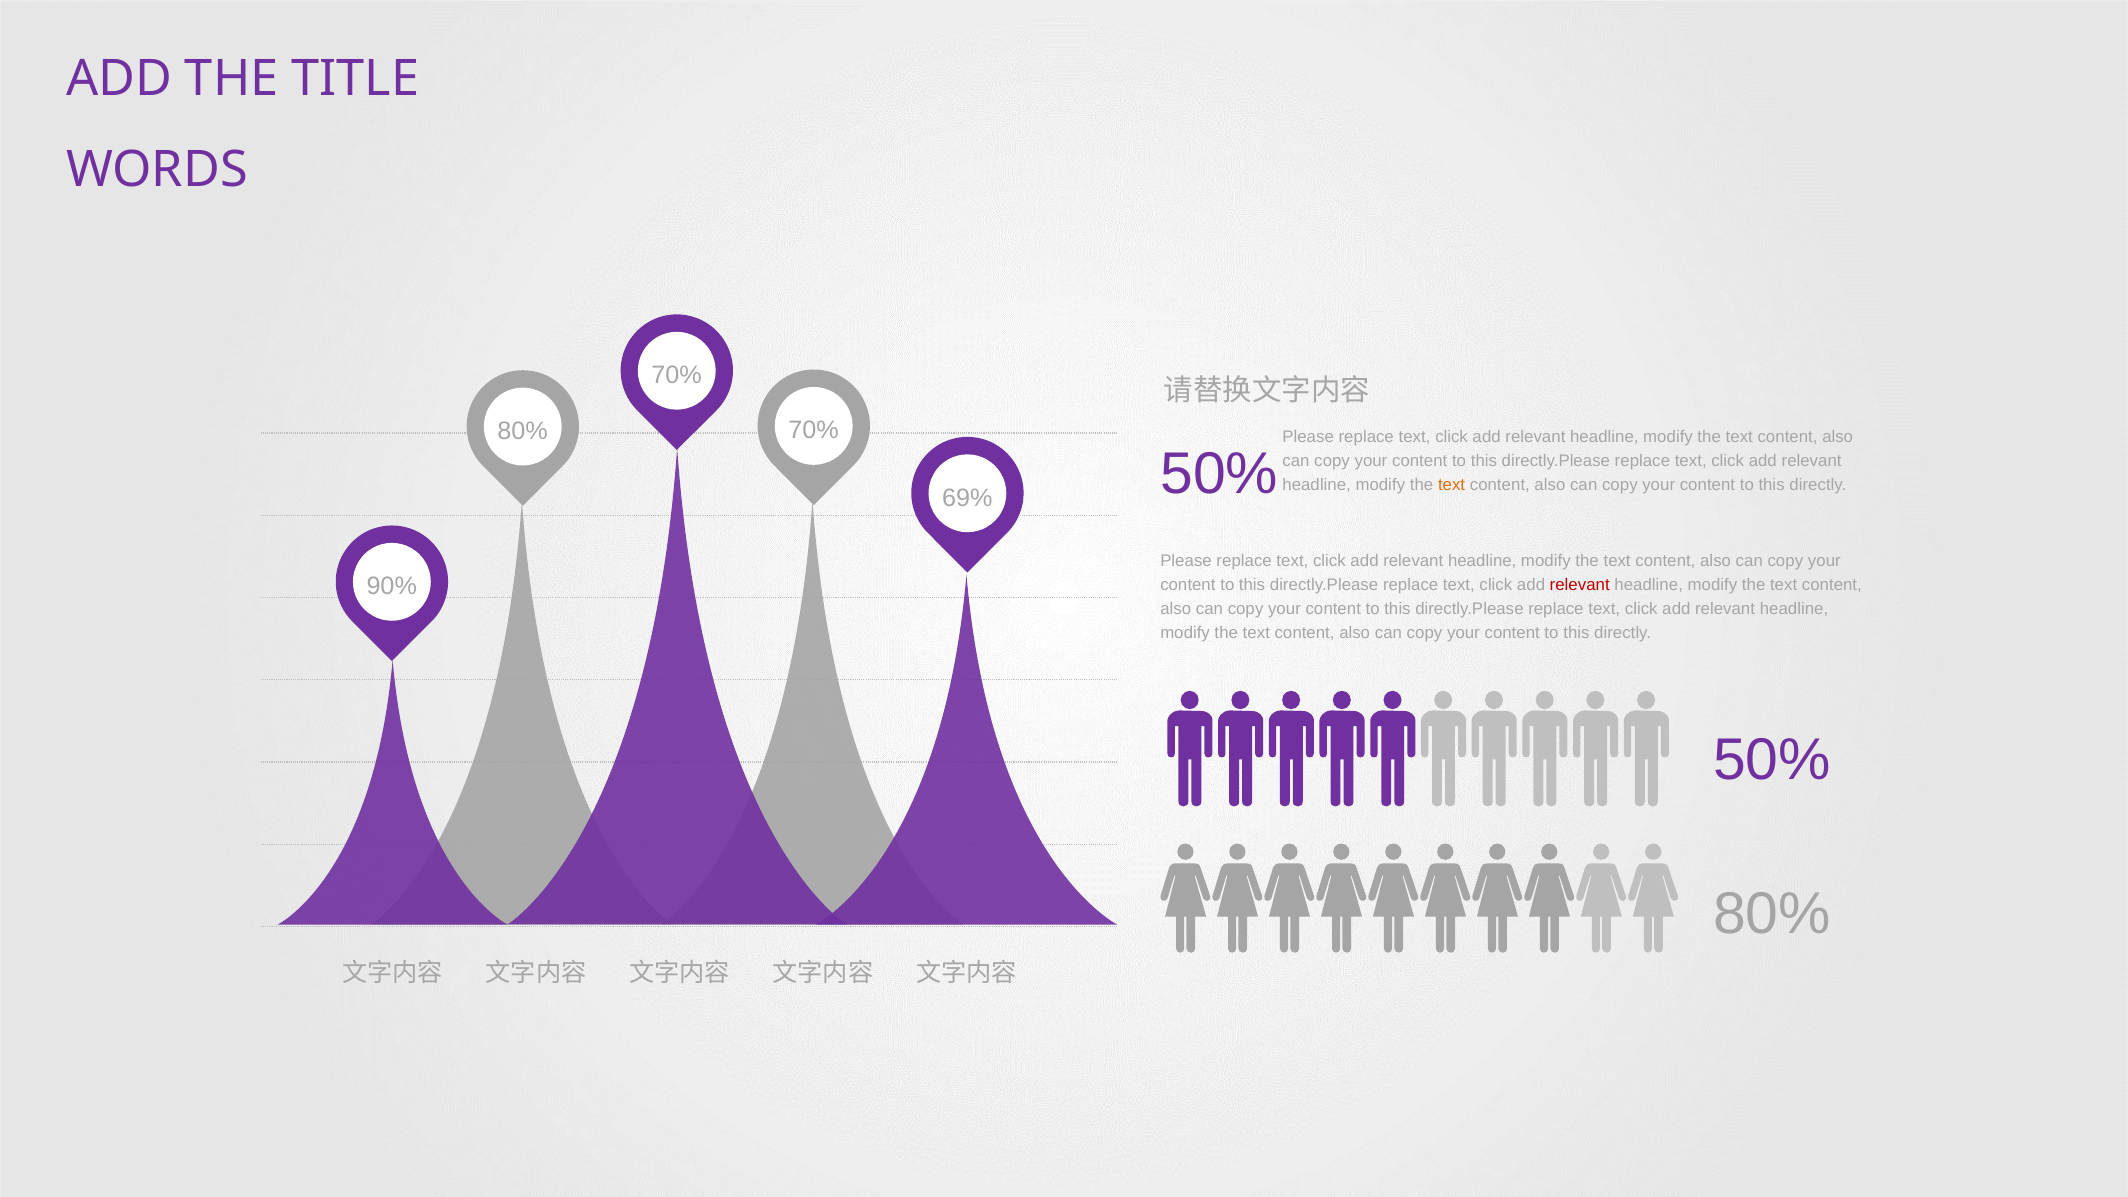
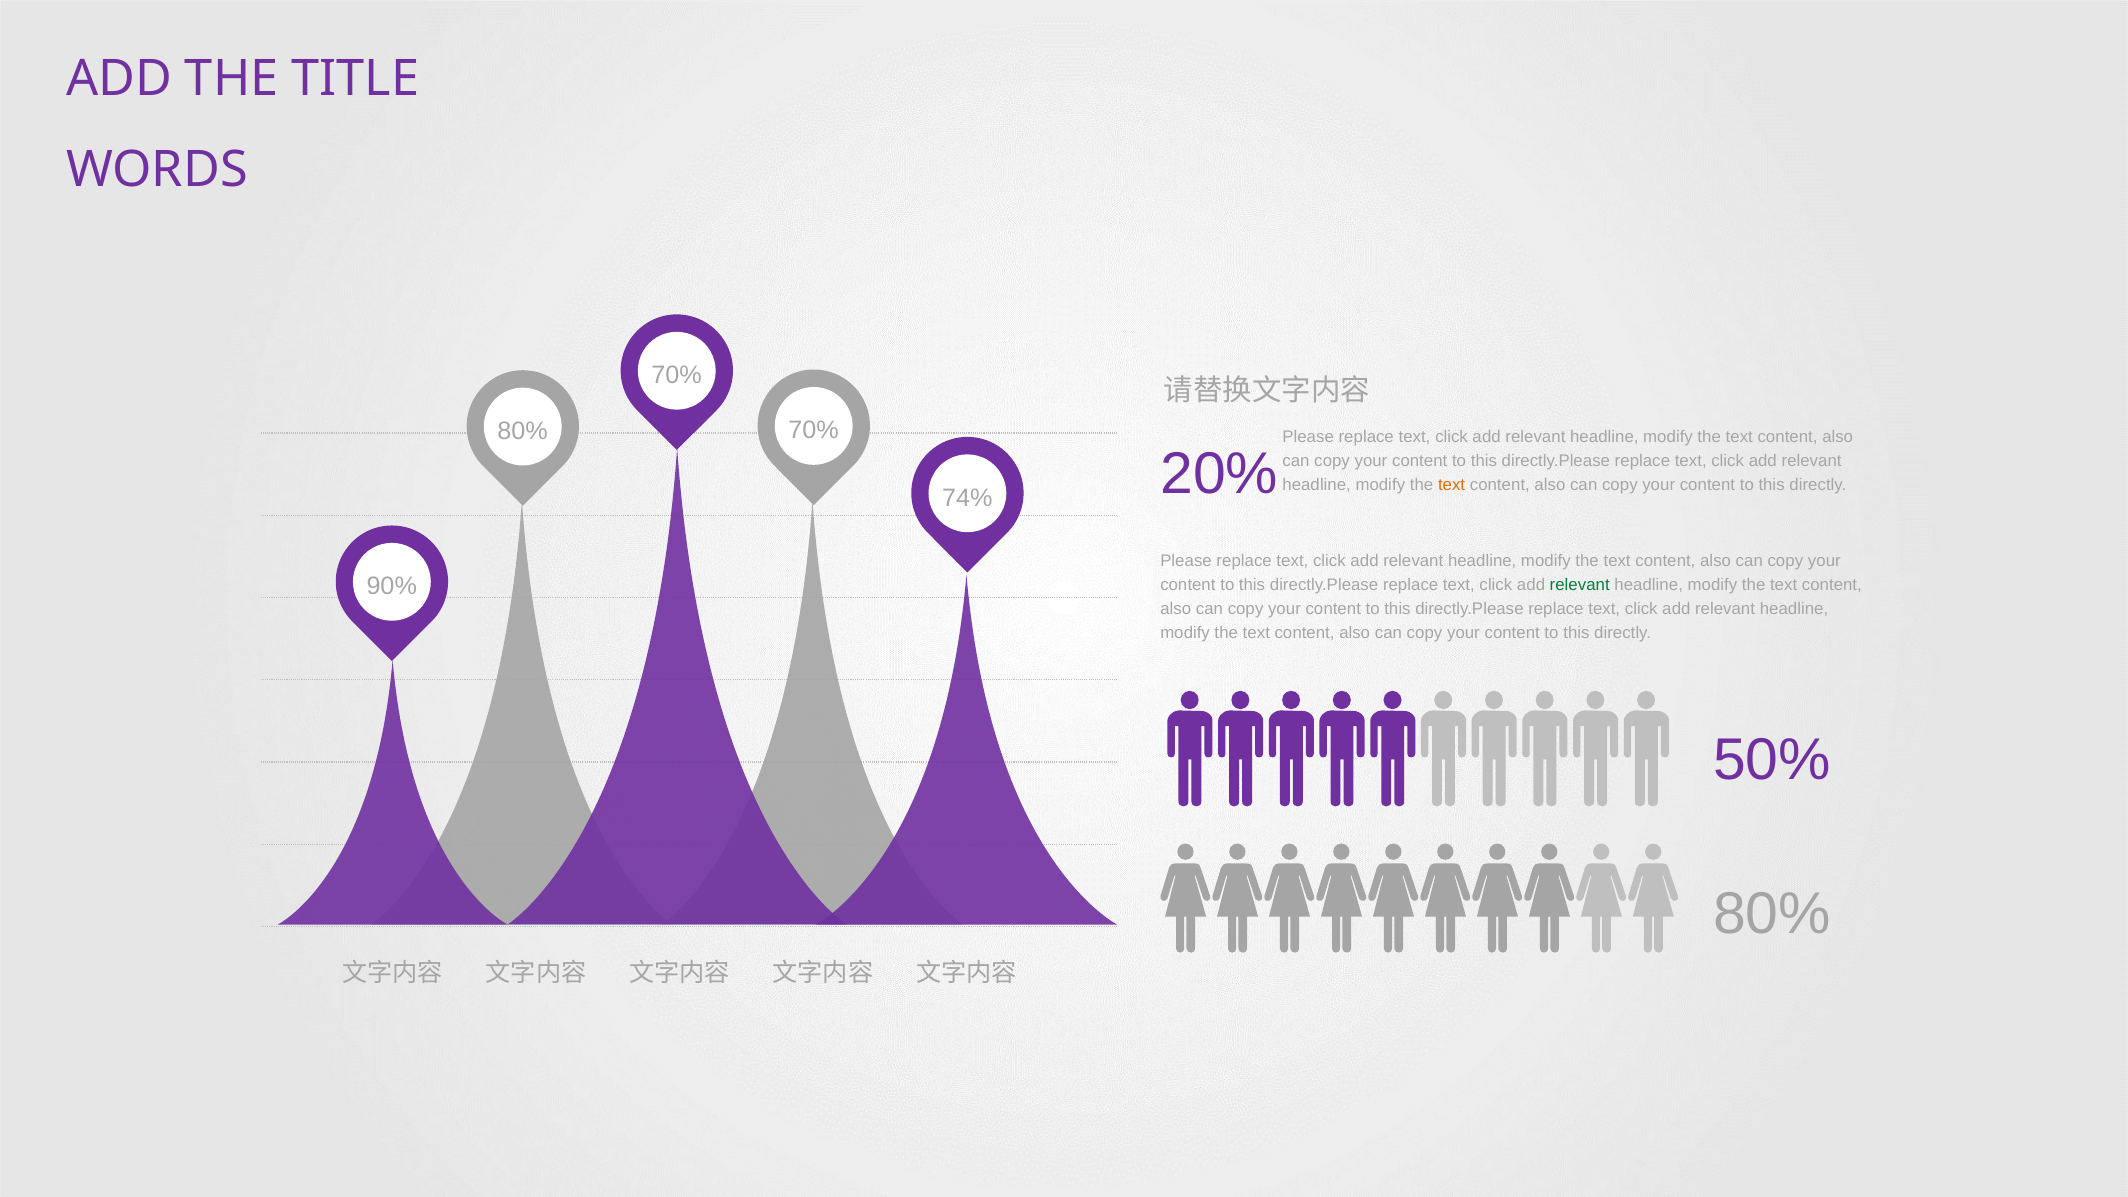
50%: 50% -> 20% (1219, 474)
69%: 69% -> 74% (967, 498)
relevant colour: red -> green (1580, 585)
